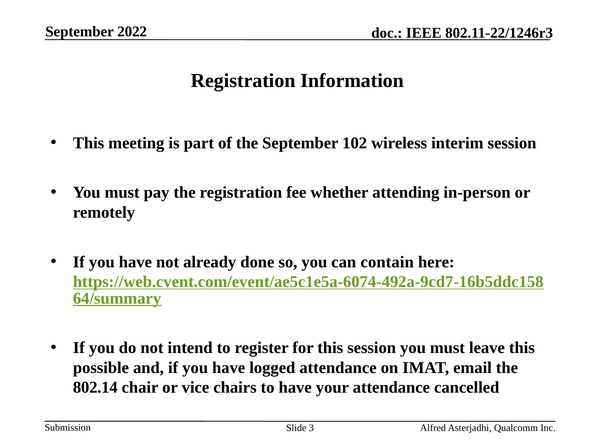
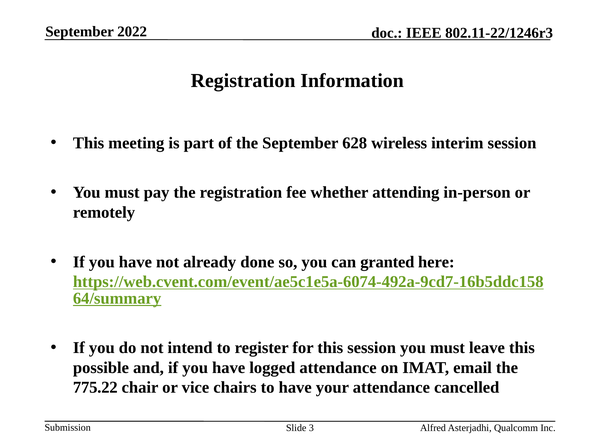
102: 102 -> 628 (355, 143)
contain: contain -> granted (387, 262)
802.14: 802.14 -> 775.22 (95, 388)
